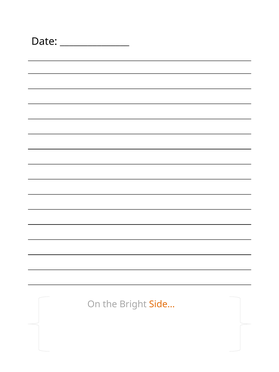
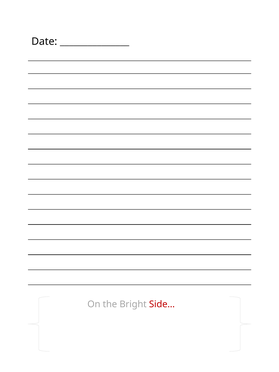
Side… colour: orange -> red (162, 304)
